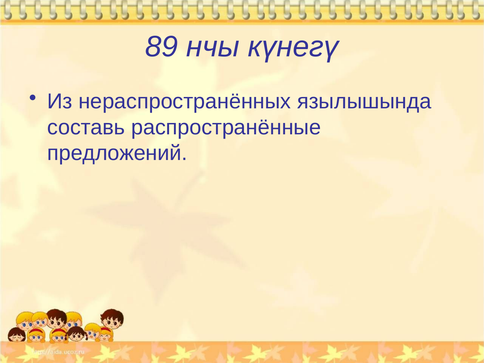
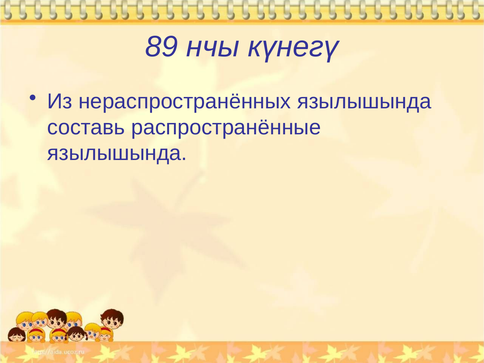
предложений: предложений -> язылышында (117, 153)
